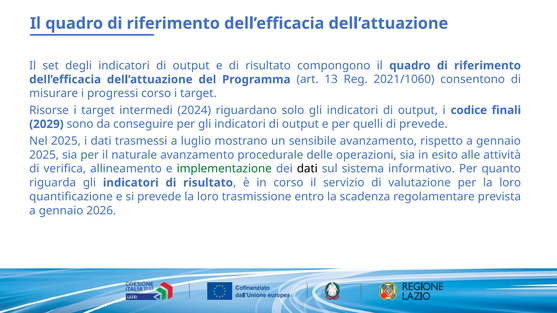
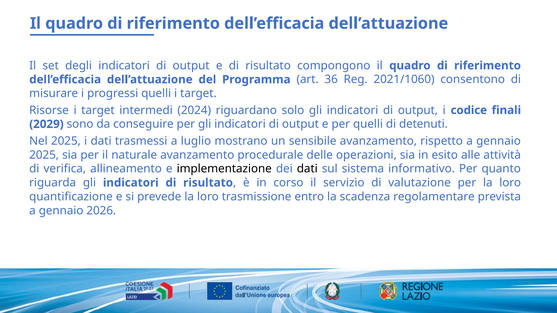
13: 13 -> 36 (331, 80)
progressi corso: corso -> quelli (156, 93)
di prevede: prevede -> detenuti (423, 124)
implementazione colour: green -> black (224, 169)
